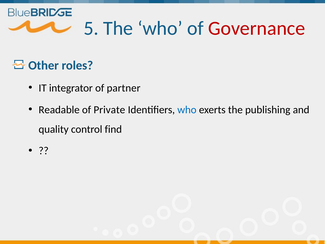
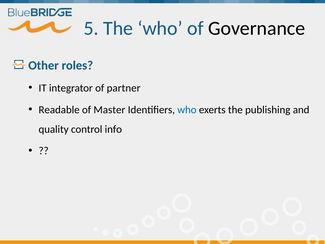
Governance colour: red -> black (257, 28)
Private: Private -> Master (109, 110)
find: find -> info (113, 129)
